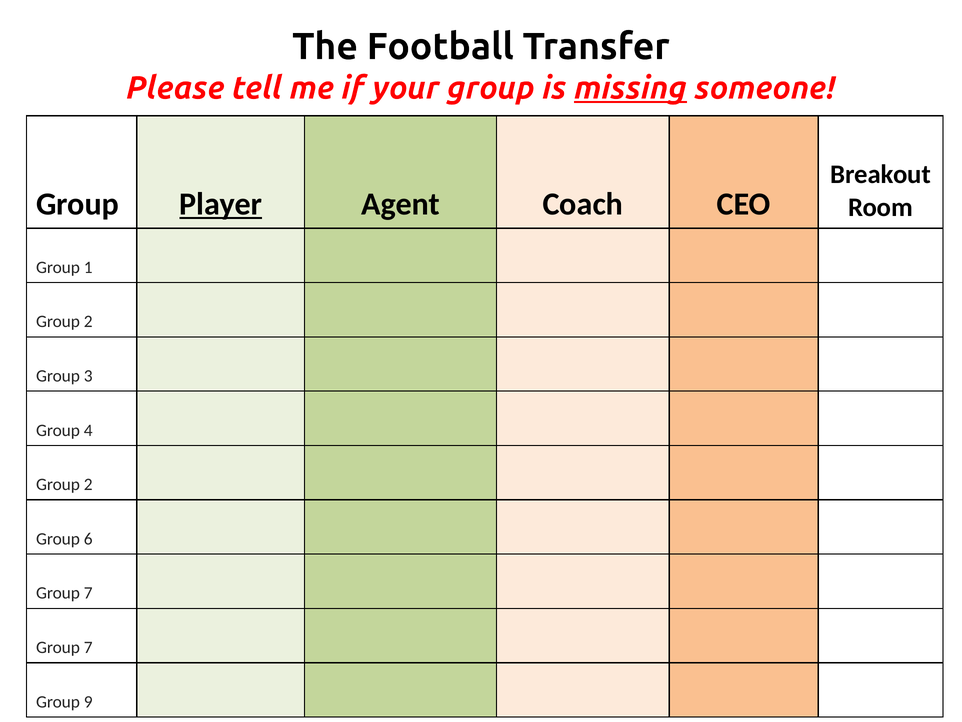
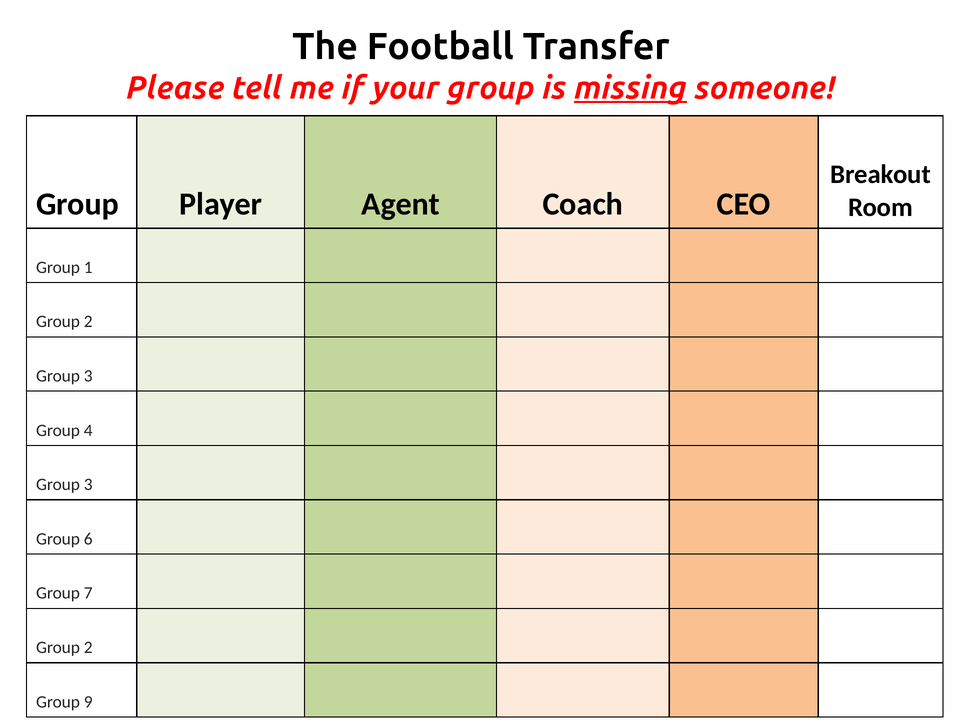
Player underline: present -> none (221, 204)
2: 2 -> 3 (88, 484)
7: 7 -> 2 (88, 647)
